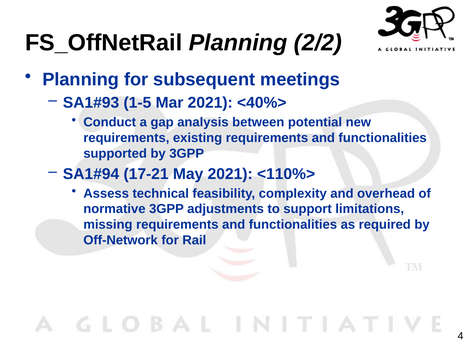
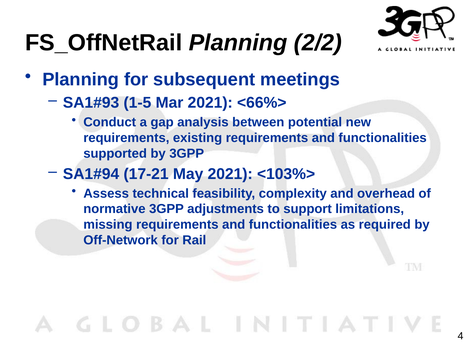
<40%>: <40%> -> <66%> (262, 103)
<110%>: <110%> -> <103%> (286, 174)
